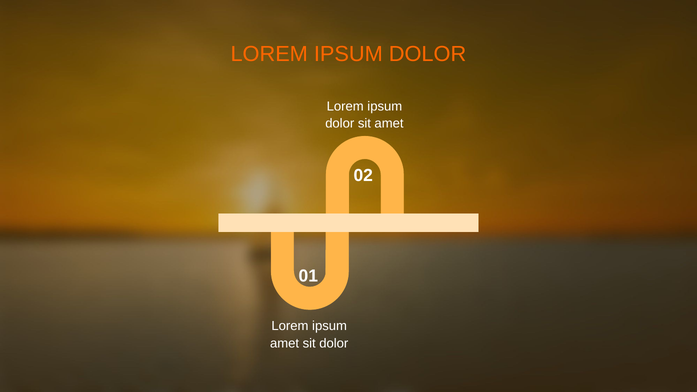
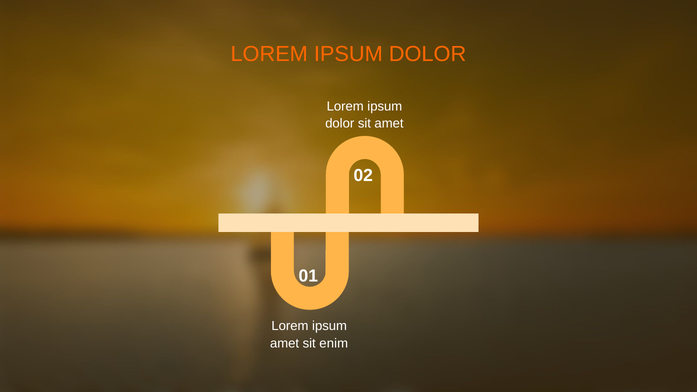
sit dolor: dolor -> enim (334, 343)
